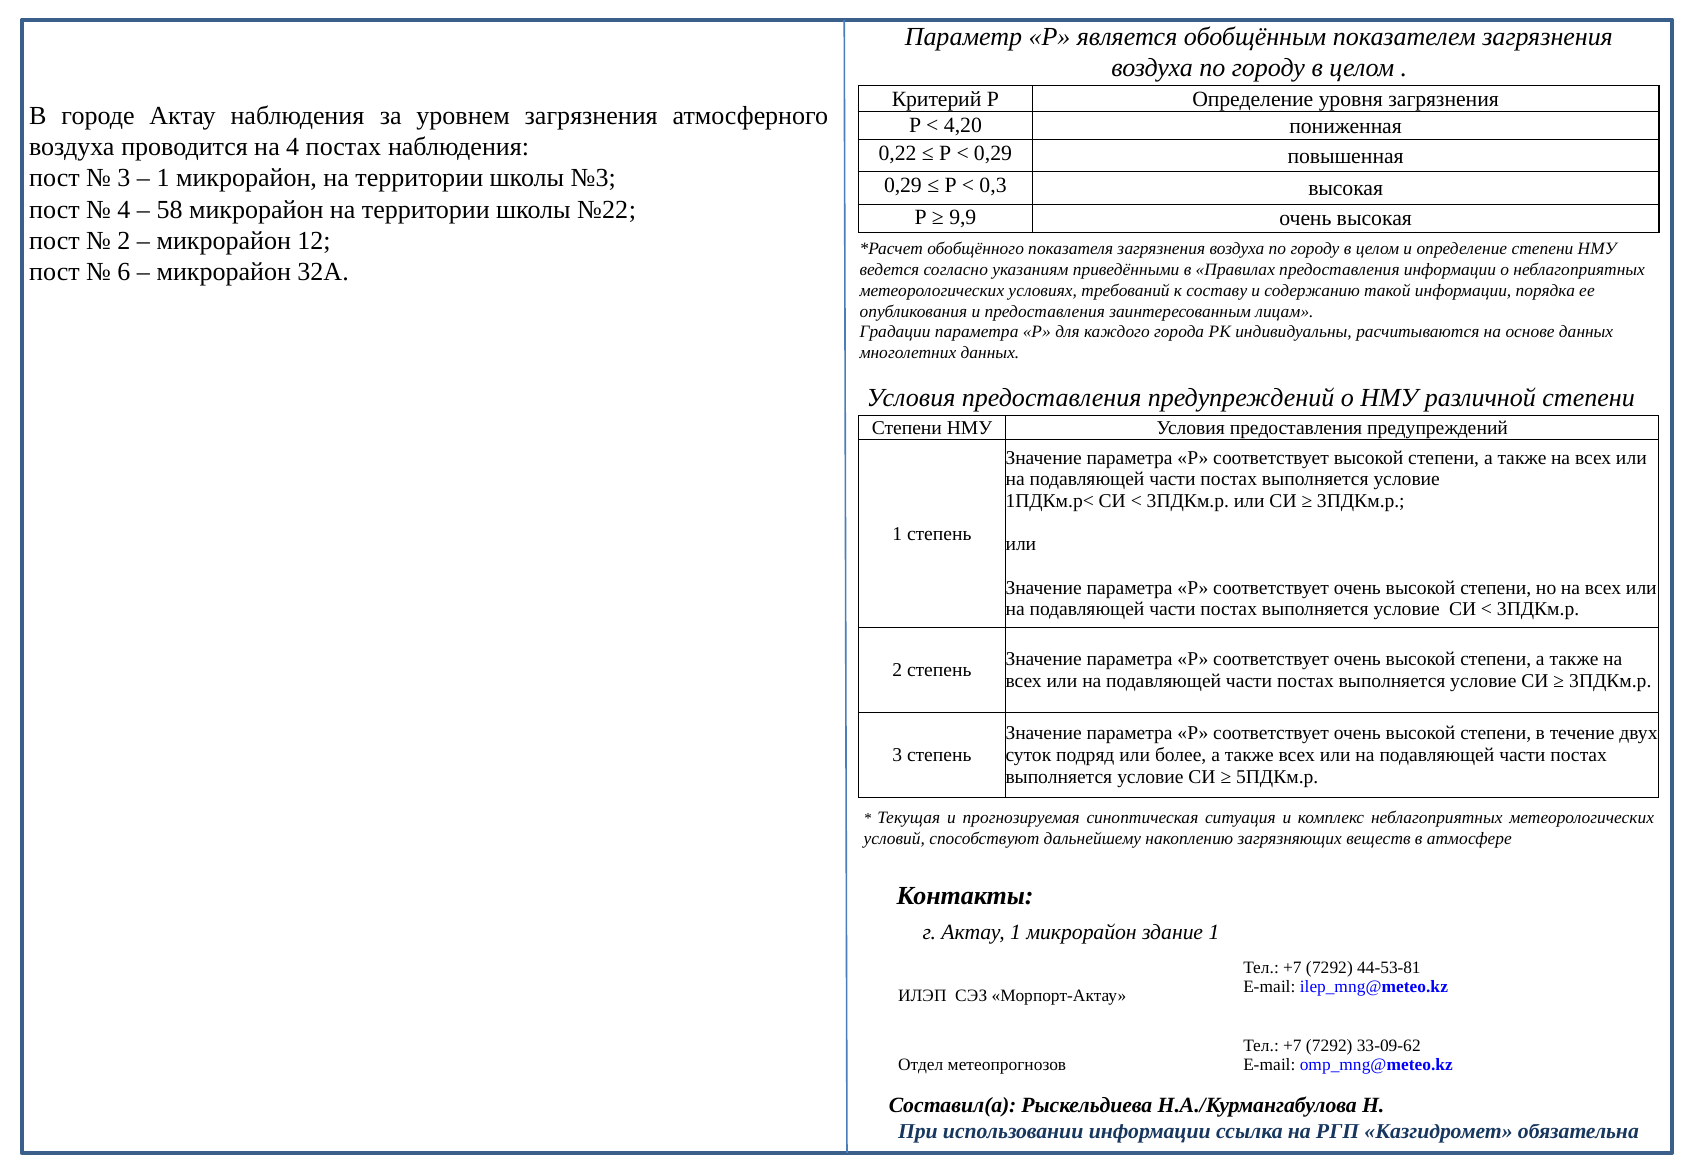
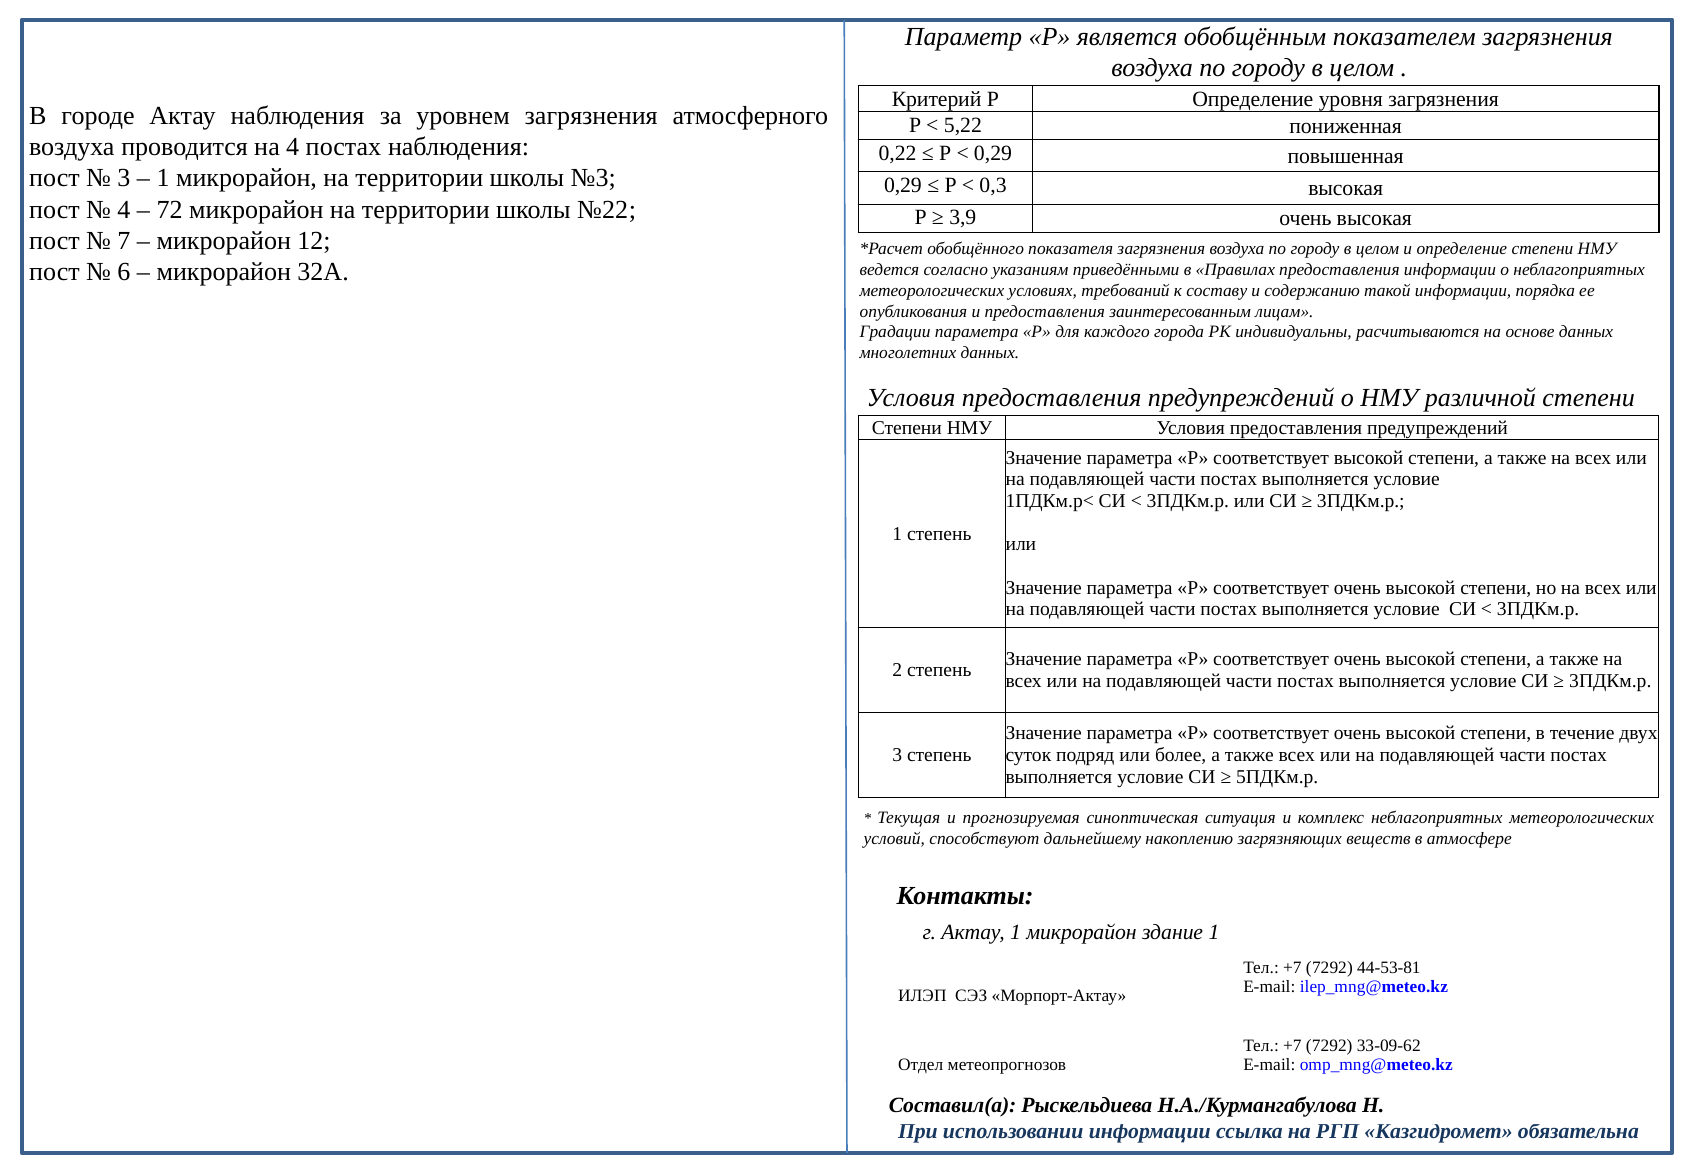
4,20: 4,20 -> 5,22 (963, 126)
58: 58 -> 72 (170, 209)
9,9: 9,9 -> 3,9 (963, 218)
2: 2 -> 7 (124, 241)
